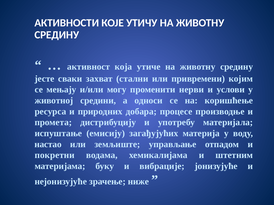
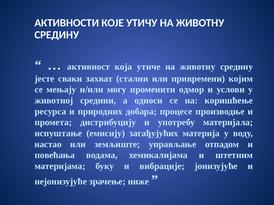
нерви: нерви -> одмор (192, 90)
покретни: покретни -> повећања (55, 156)
